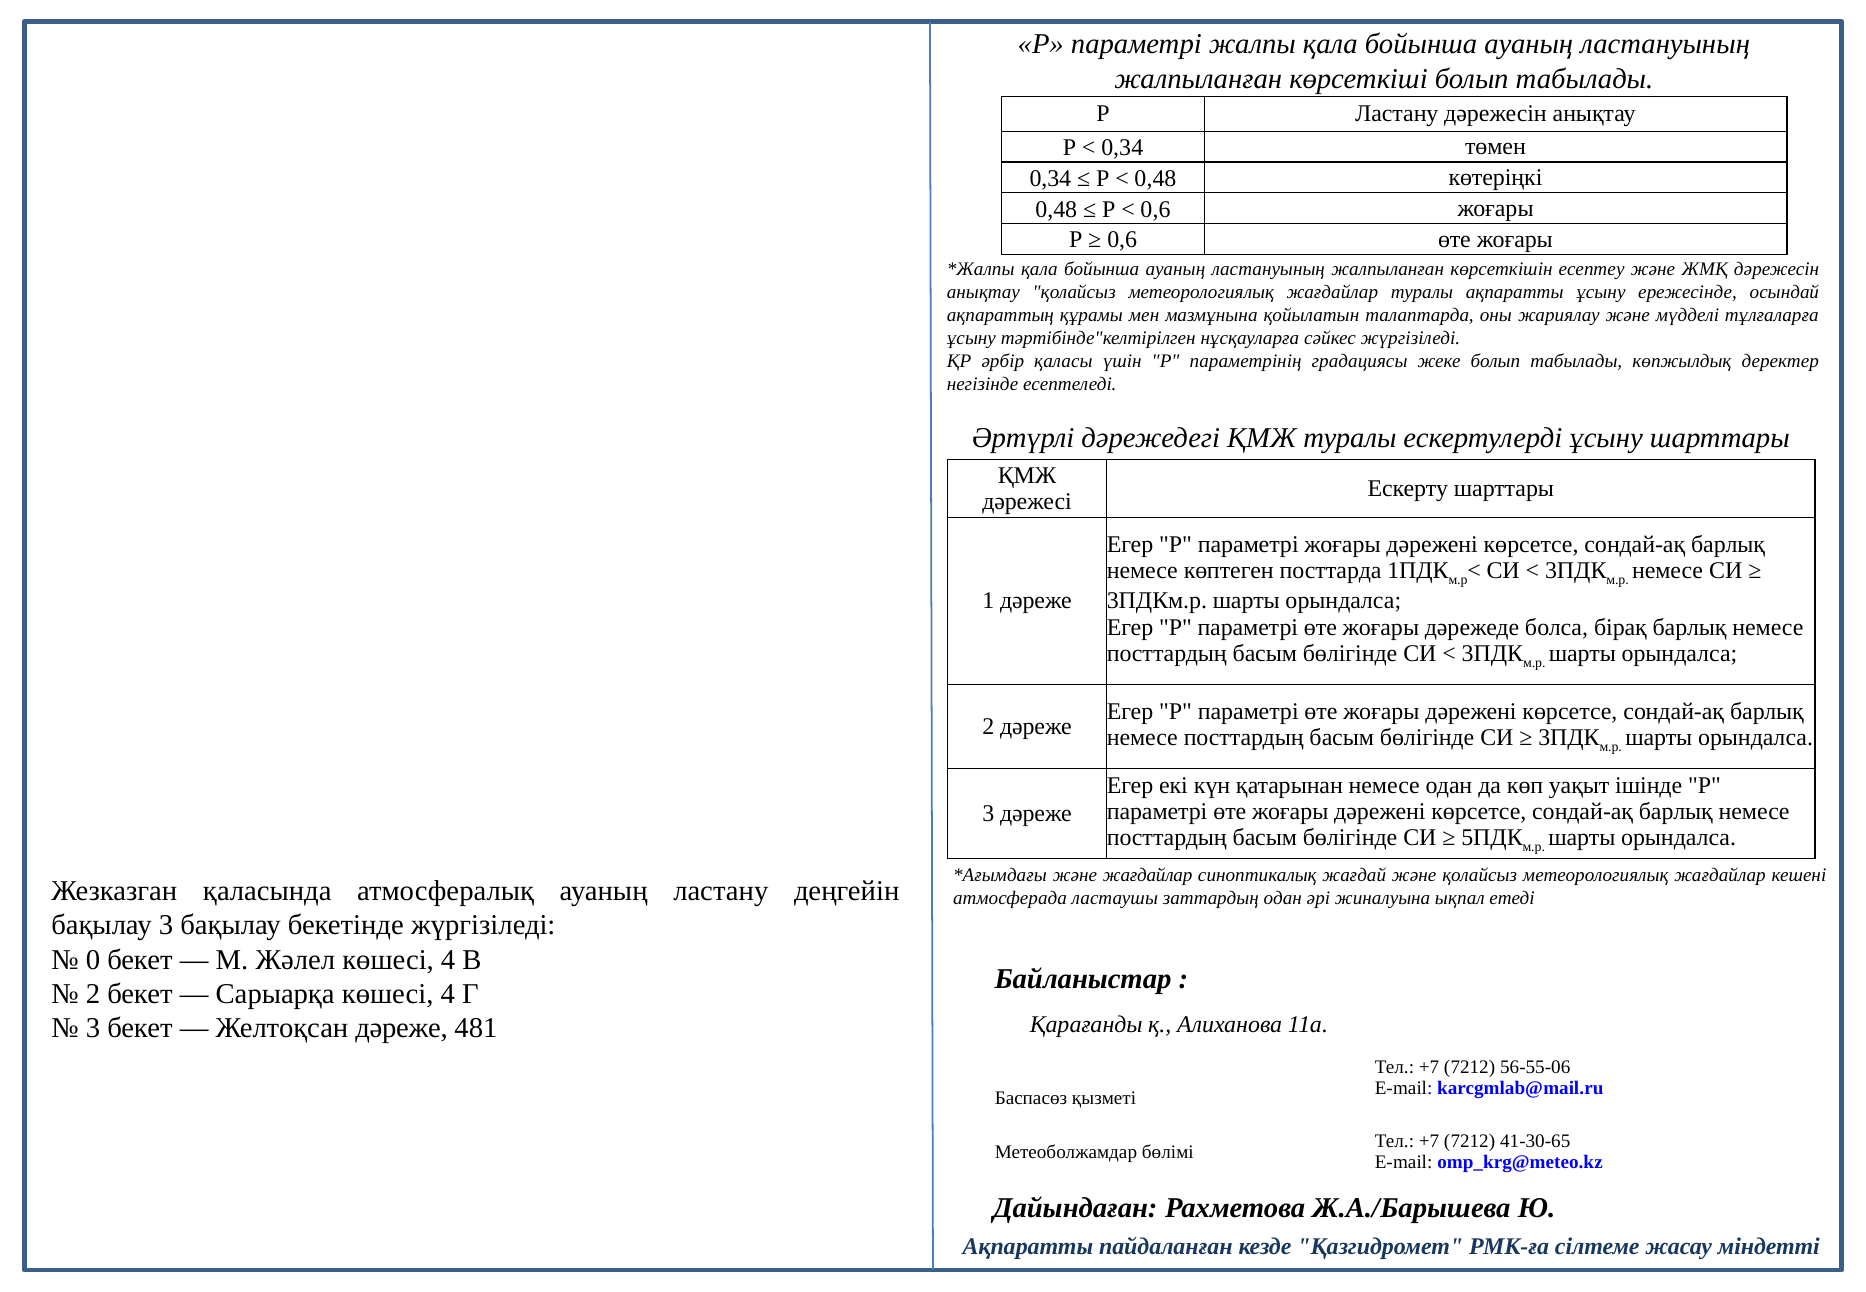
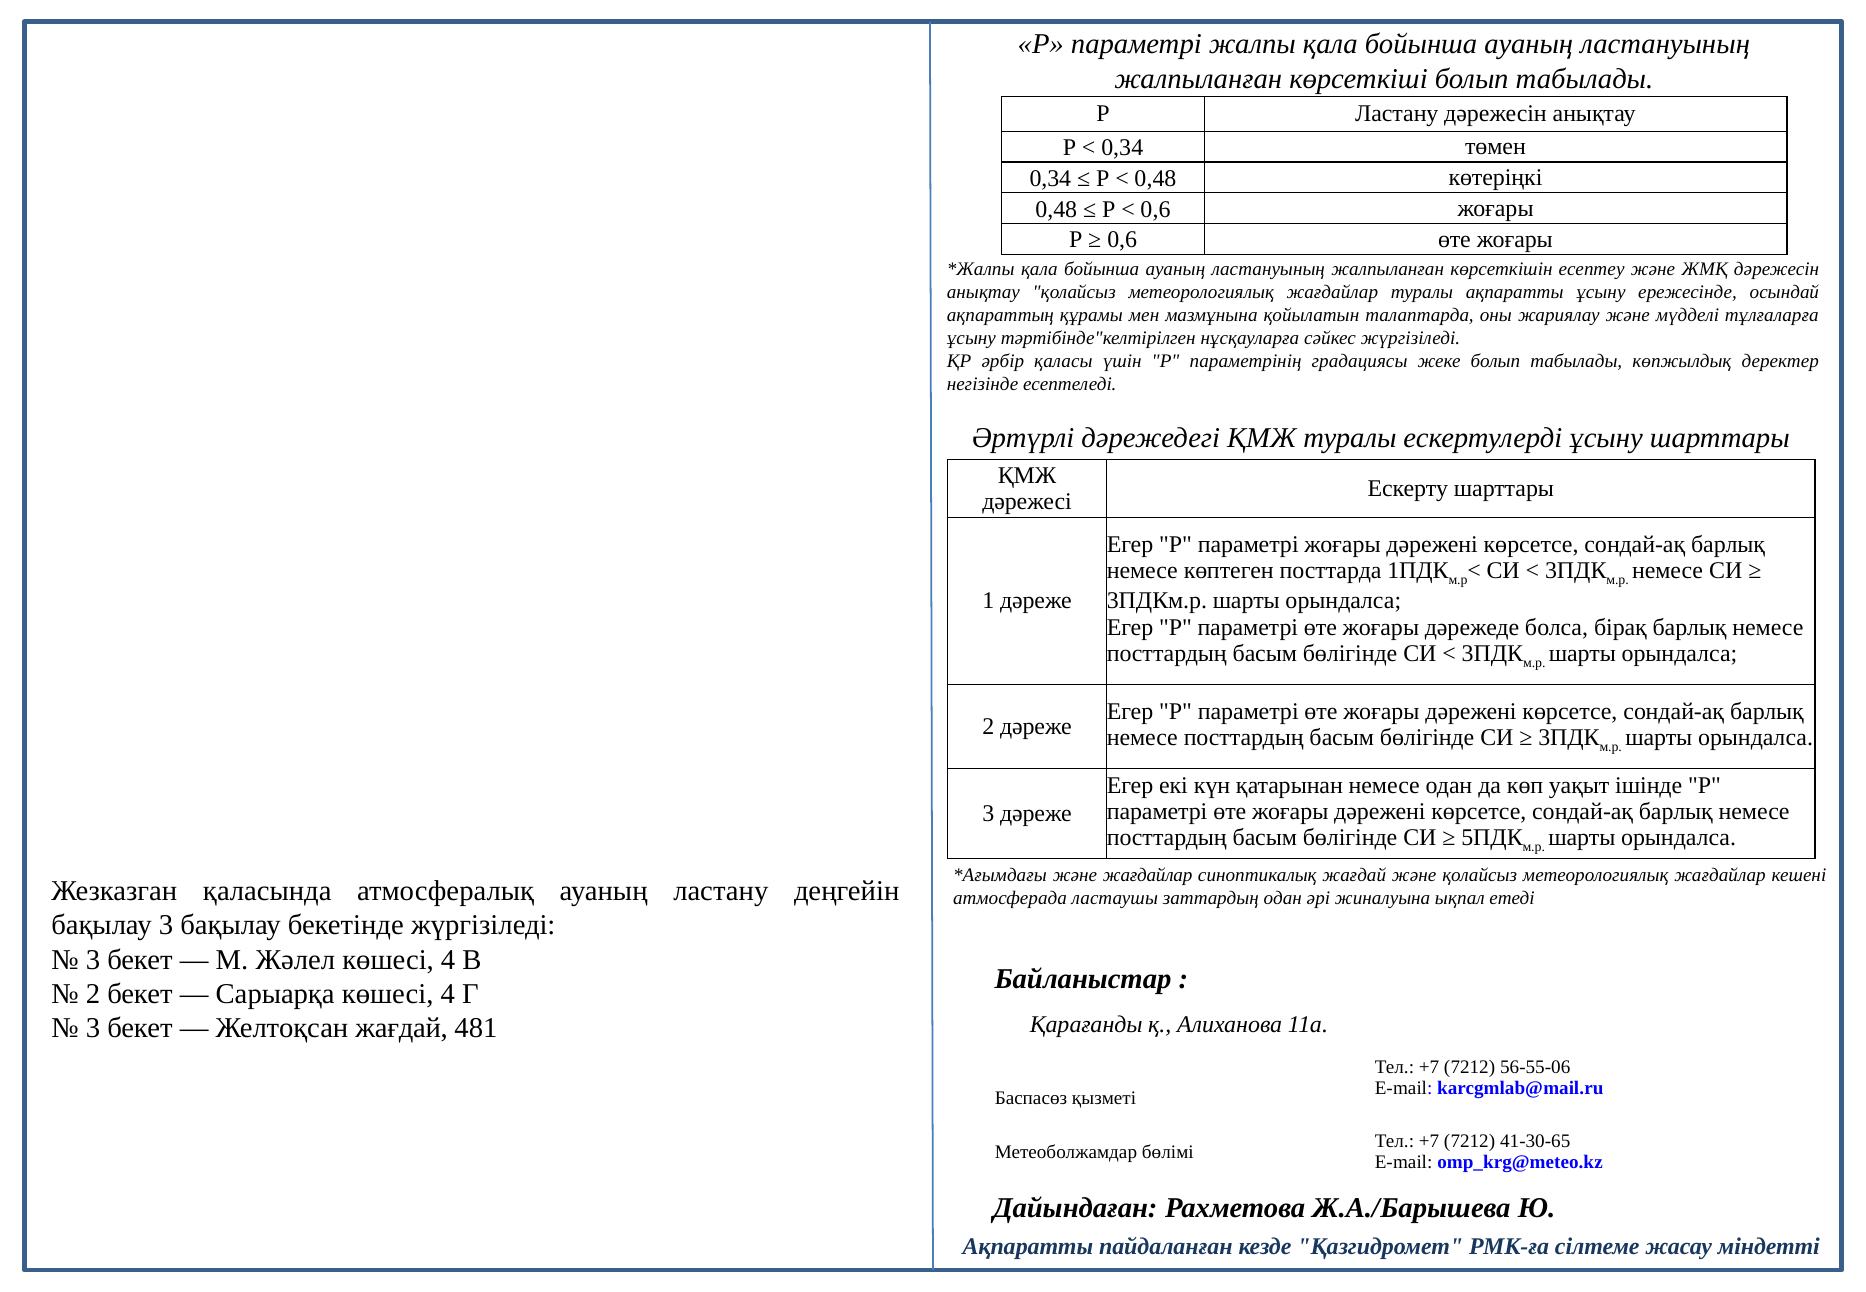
0: 0 -> 3 (93, 959)
Желтоқсан дәреже: дәреже -> жағдай (402, 1028)
